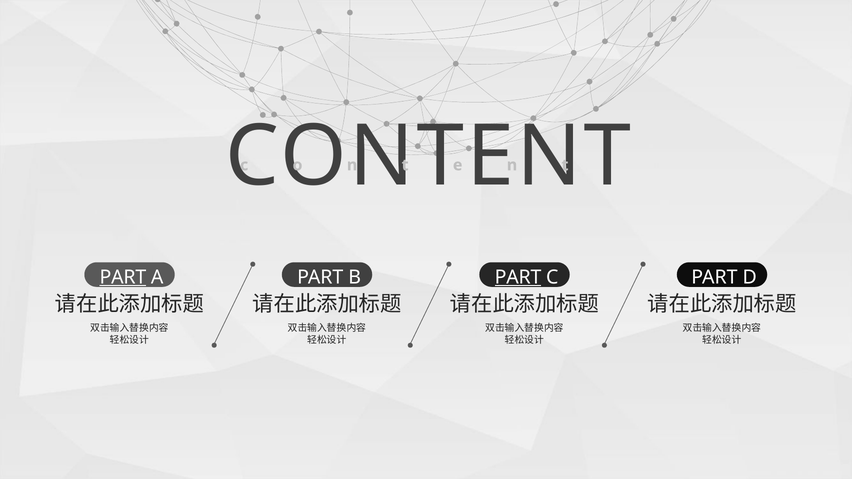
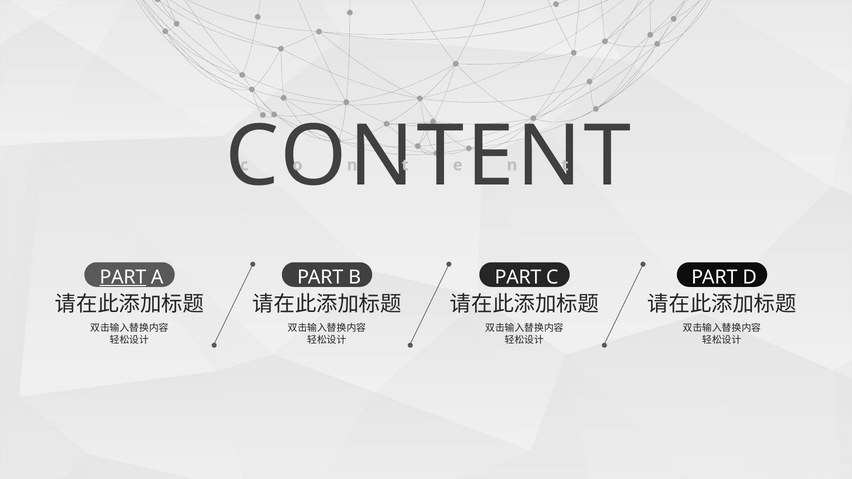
PART underline: present -> none (518, 277)
